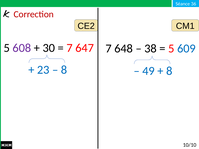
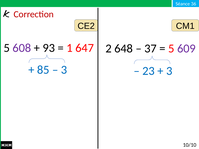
30: 30 -> 93 (49, 48)
7: 7 -> 1 (70, 48)
647 7: 7 -> 2 (109, 49)
38: 38 -> 37 (151, 49)
609 colour: blue -> purple (186, 49)
23: 23 -> 85 (43, 70)
8: 8 -> 3 (64, 70)
49: 49 -> 23 (149, 71)
8: 8 -> 3 (169, 71)
